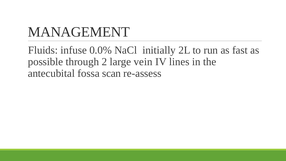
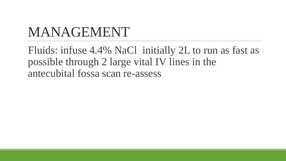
0.0%: 0.0% -> 4.4% (101, 50)
vein: vein -> vital (143, 62)
